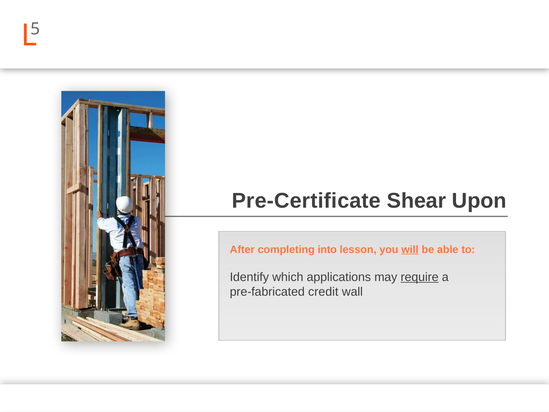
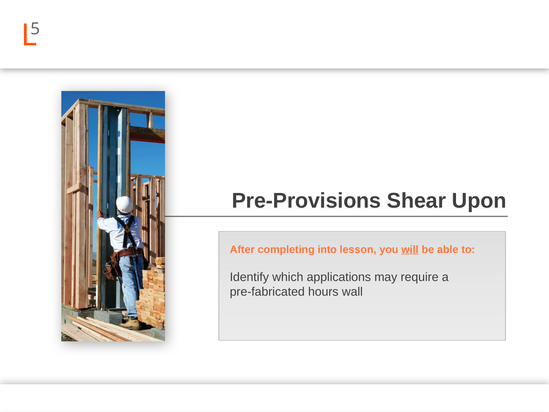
Pre-Certificate: Pre-Certificate -> Pre-Provisions (306, 201)
require underline: present -> none (420, 277)
credit: credit -> hours (323, 292)
